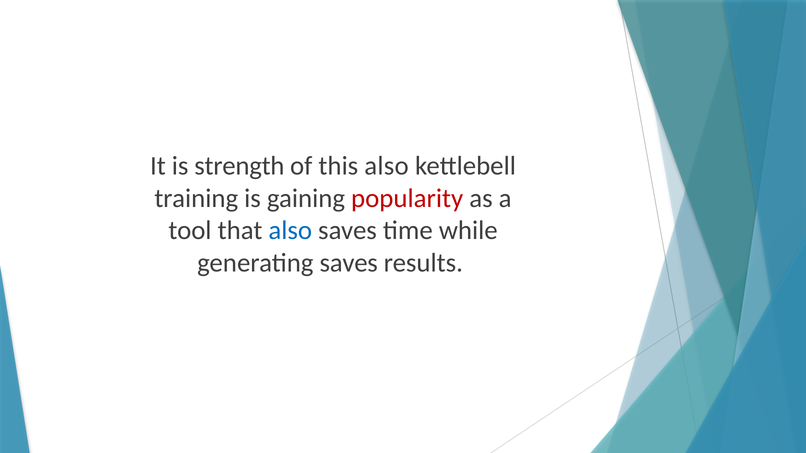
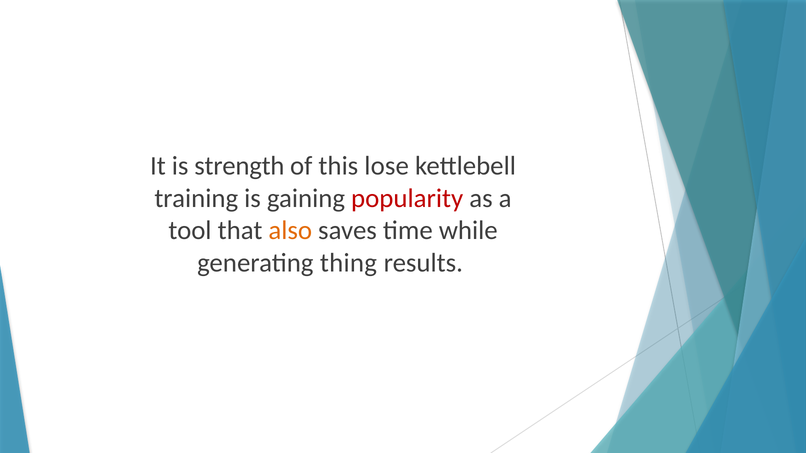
this also: also -> lose (387, 166)
also colour: blue -> orange (290, 231)
generating saves: saves -> thing (348, 263)
